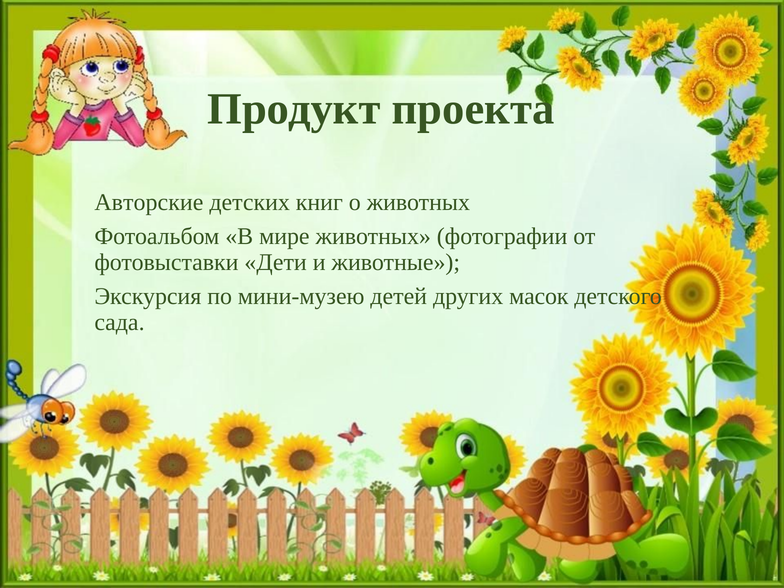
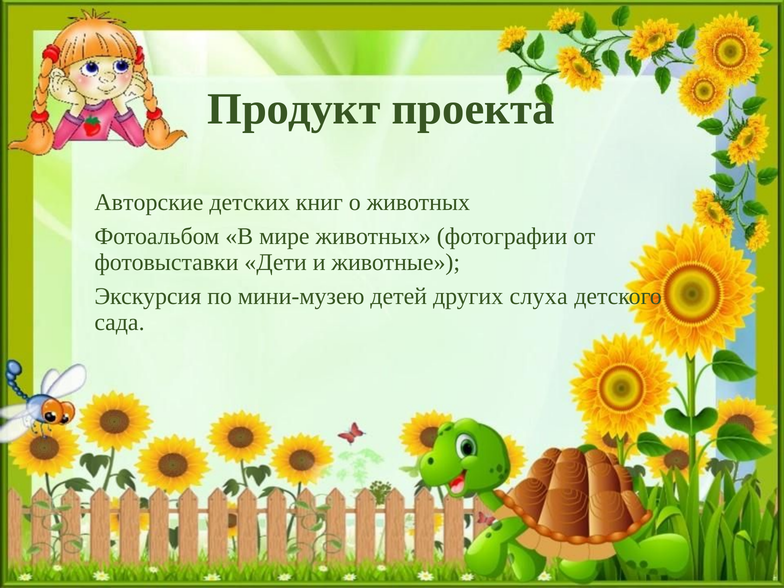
масок: масок -> слуха (539, 296)
